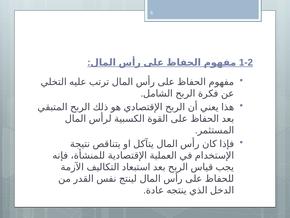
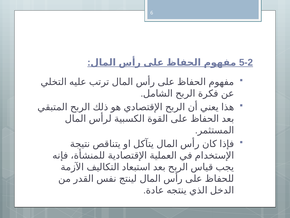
1-2: 1-2 -> 5-2 (246, 62)
